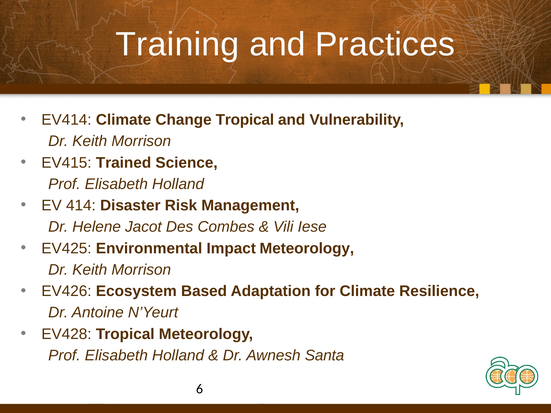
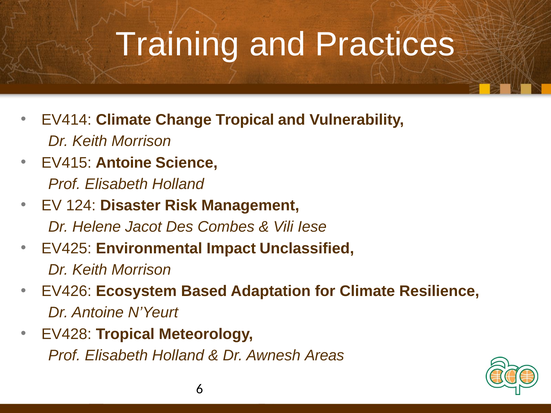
EV415 Trained: Trained -> Antoine (124, 163)
414: 414 -> 124 (81, 206)
Impact Meteorology: Meteorology -> Unclassified (307, 248)
Santa: Santa -> Areas (325, 356)
